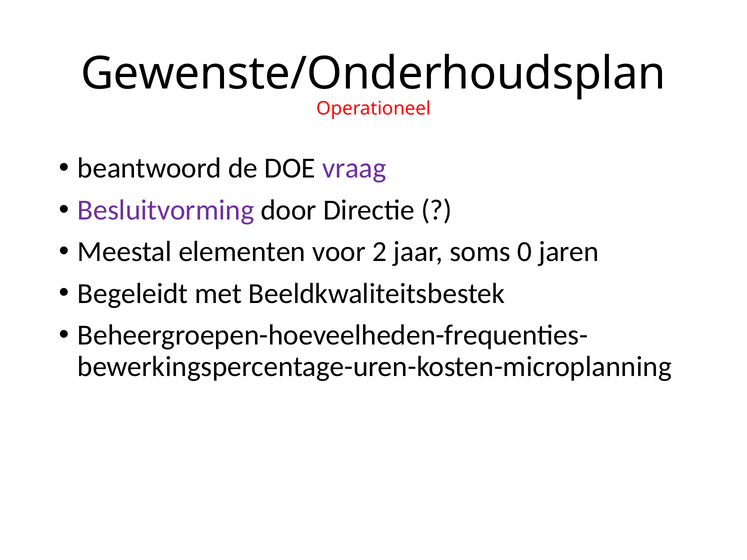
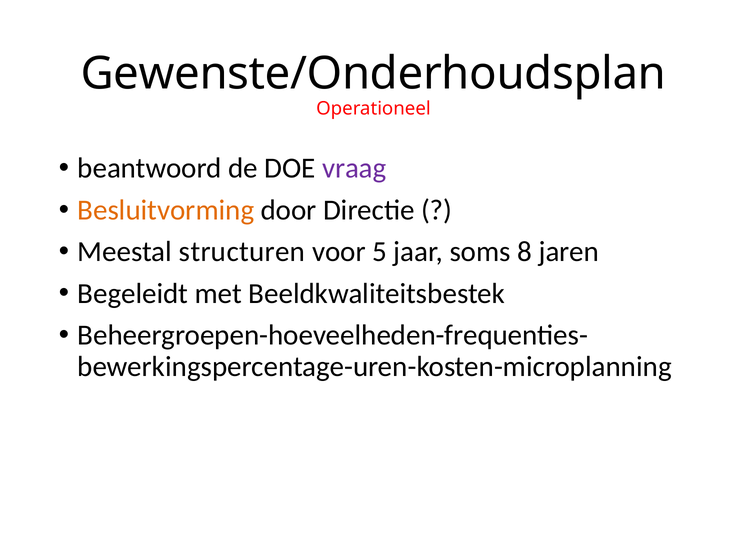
Besluitvorming colour: purple -> orange (166, 210)
elementen: elementen -> structuren (242, 252)
2: 2 -> 5 (380, 252)
0: 0 -> 8 (525, 252)
